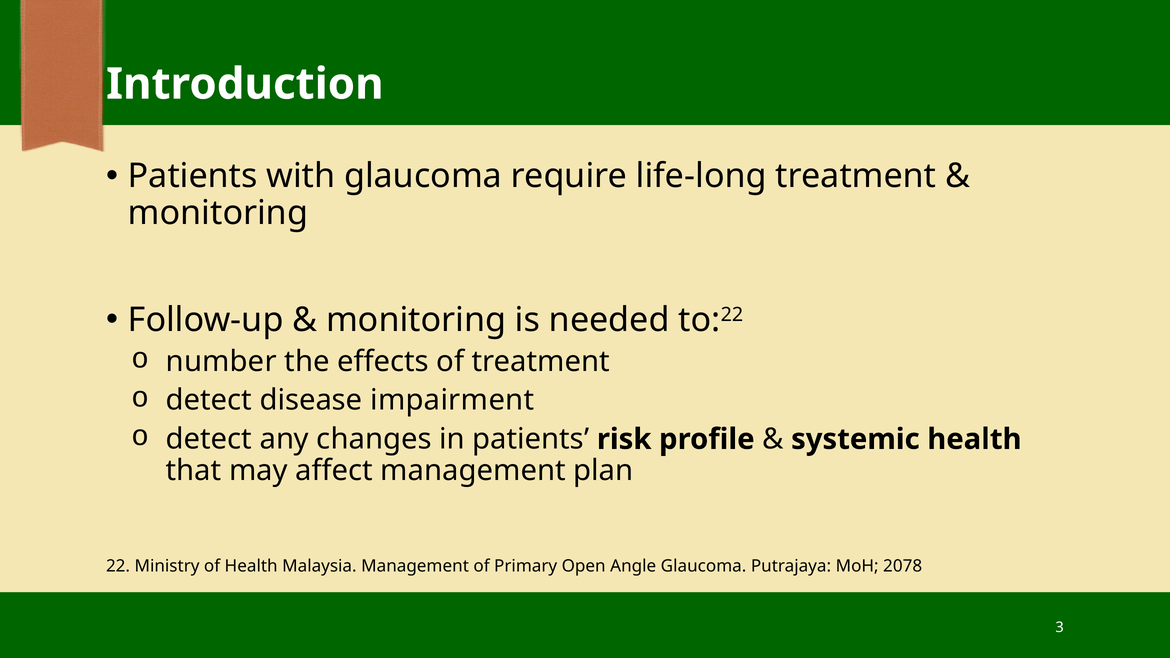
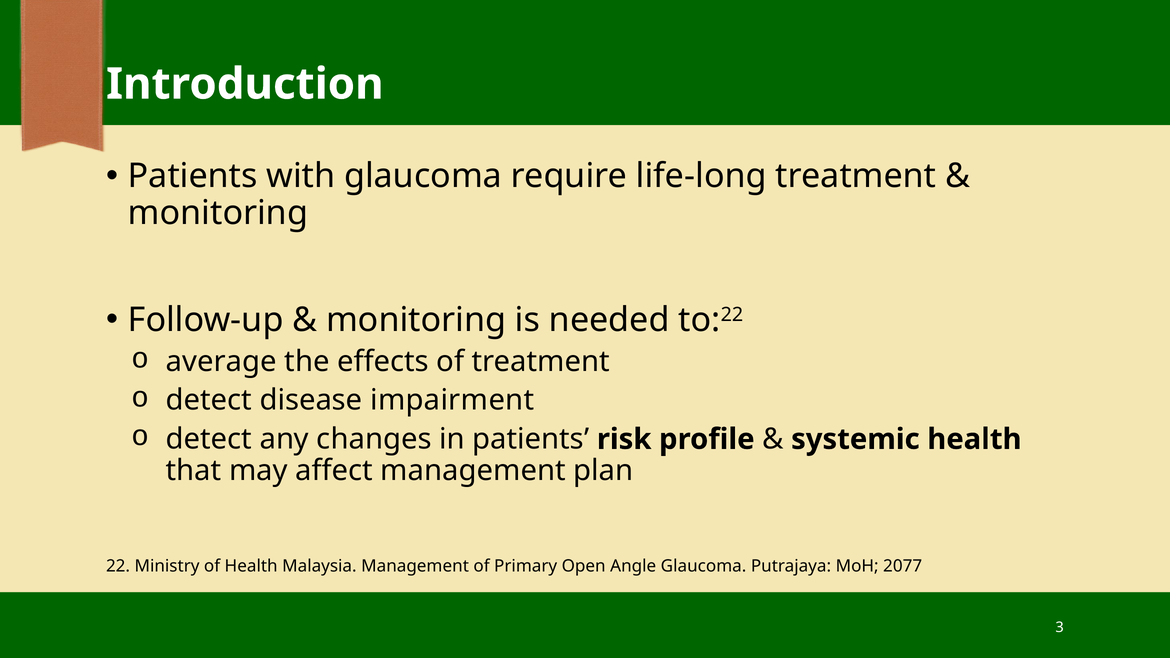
number: number -> average (221, 362)
2078: 2078 -> 2077 (903, 566)
